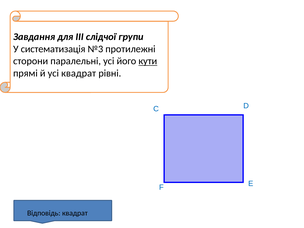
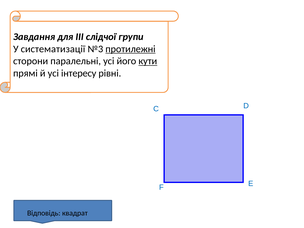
систематизація: систематизація -> систематизації (53, 49)
протилежні underline: none -> present (130, 49)
усі квадрат: квадрат -> інтересу (79, 73)
